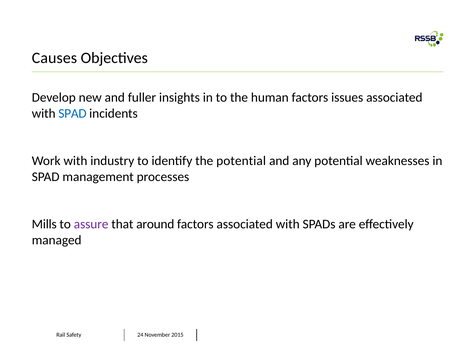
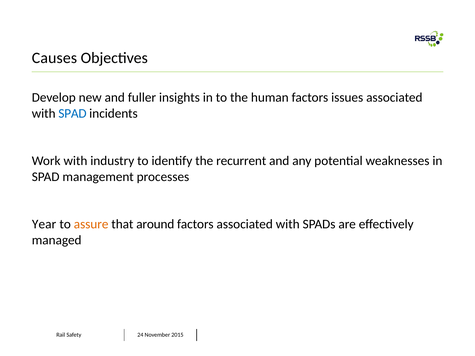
the potential: potential -> recurrent (241, 161)
Mills: Mills -> Year (44, 224)
assure colour: purple -> orange (91, 224)
